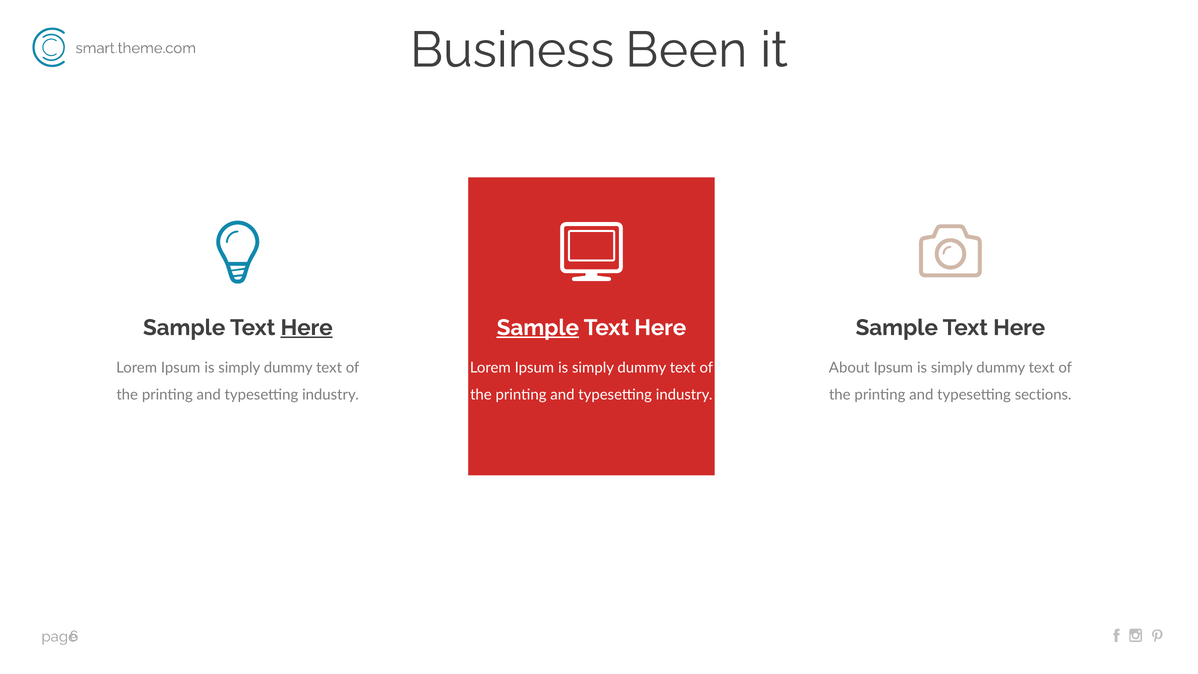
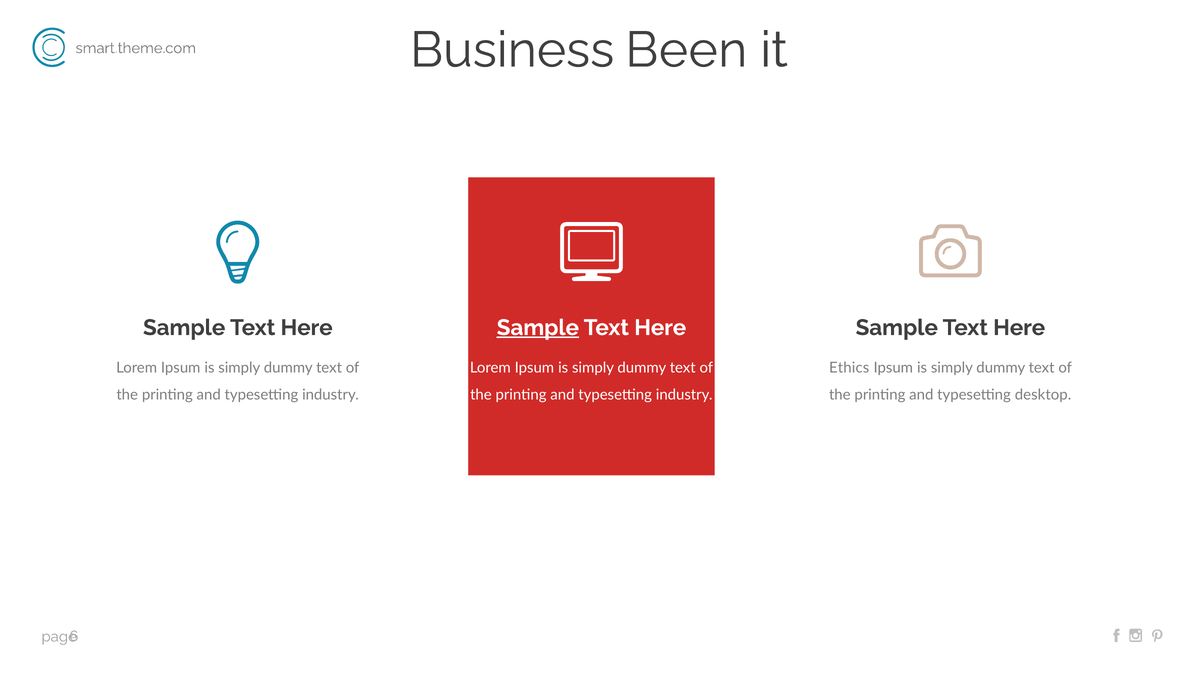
Here underline: present -> none (307, 328)
About: About -> Ethics (849, 368)
sections: sections -> desktop (1043, 395)
